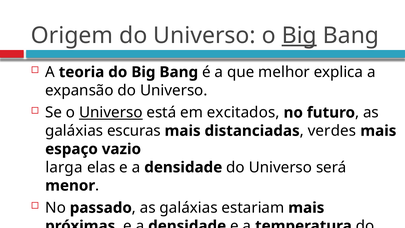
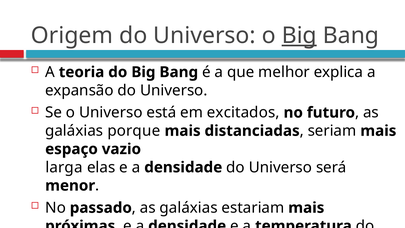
Universo underline: present -> none (111, 112)
escuras: escuras -> porque (134, 131)
verdes: verdes -> seriam (332, 131)
